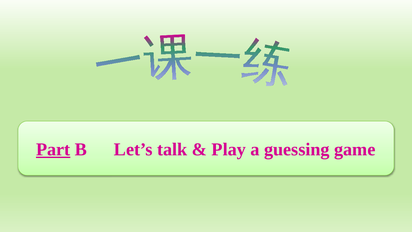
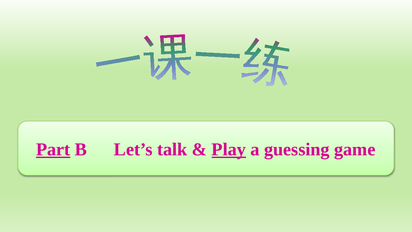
Play underline: none -> present (229, 149)
